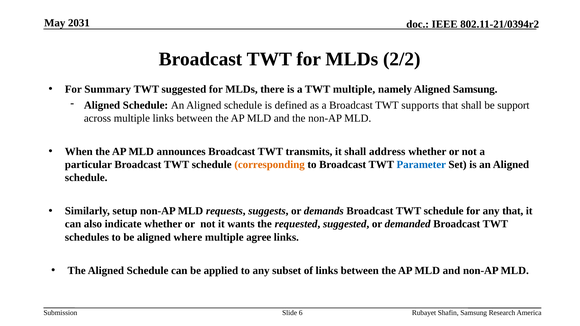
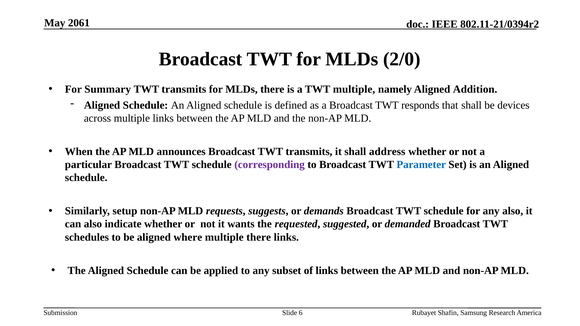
2031: 2031 -> 2061 (79, 23)
2/2: 2/2 -> 2/0 (402, 59)
suggested: suggested -> transmits (184, 89)
Aligned Samsung: Samsung -> Addition (475, 89)
supports: supports -> responds (420, 105)
support: support -> devices (513, 105)
corresponding colour: orange -> purple (270, 165)
any that: that -> also (513, 211)
multiple agree: agree -> there (259, 237)
